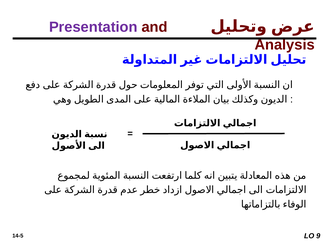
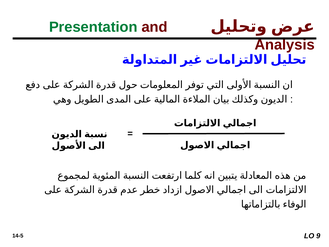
Presentation colour: purple -> green (93, 27)
